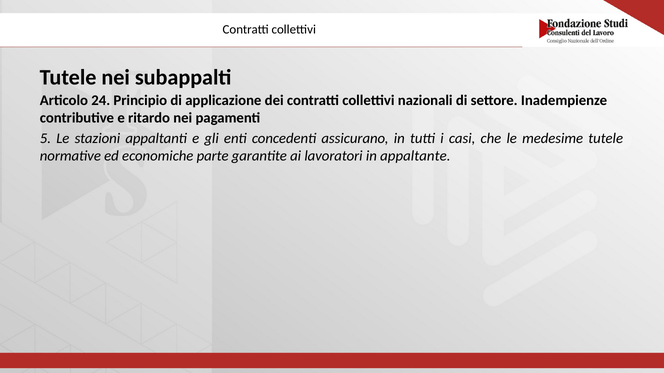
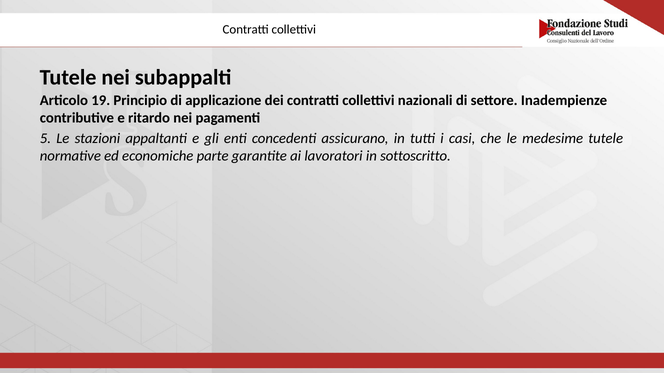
24: 24 -> 19 (101, 100)
appaltante: appaltante -> sottoscritto (415, 156)
